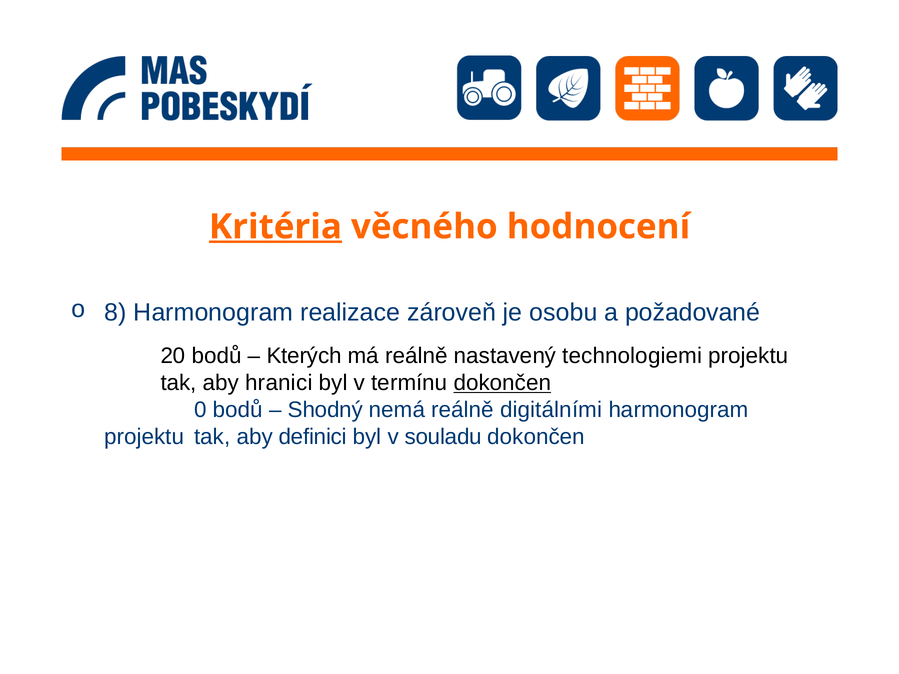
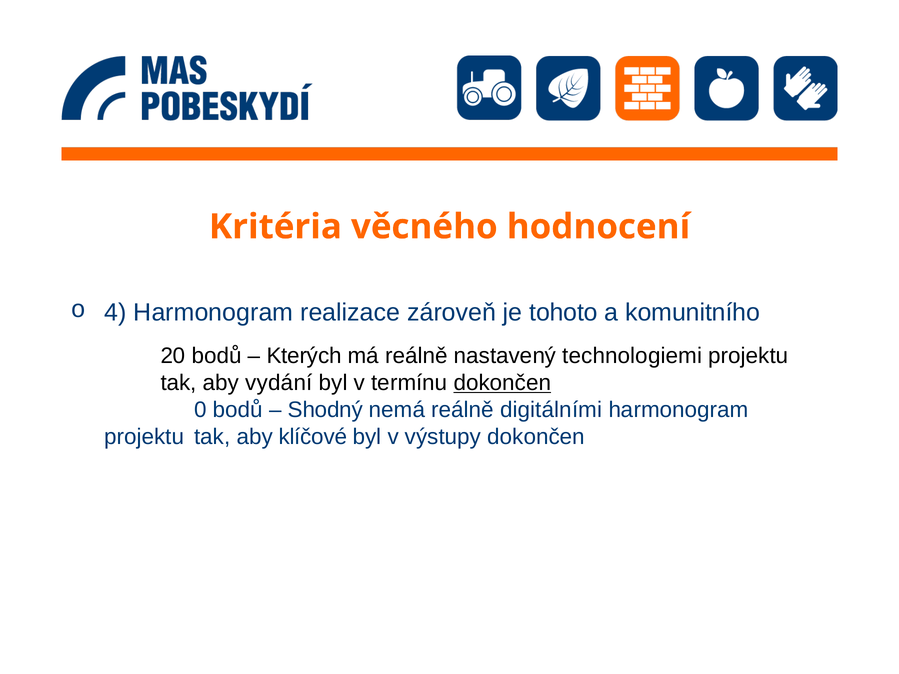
Kritéria underline: present -> none (275, 227)
8: 8 -> 4 (115, 313)
osobu: osobu -> tohoto (564, 313)
požadované: požadované -> komunitního (693, 313)
hranici: hranici -> vydání (279, 383)
definici: definici -> klíčové (313, 437)
souladu: souladu -> výstupy (443, 437)
